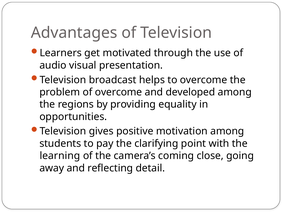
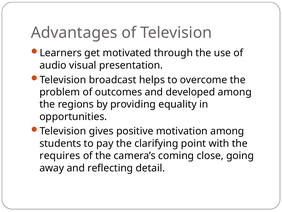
of overcome: overcome -> outcomes (119, 92)
learning: learning -> requires (60, 155)
